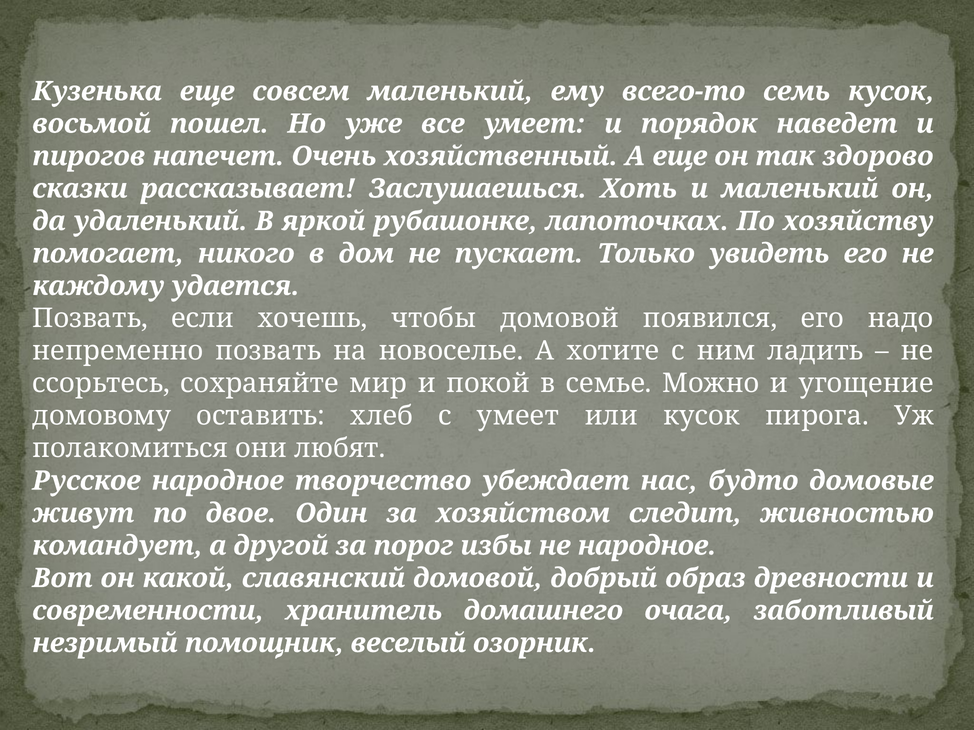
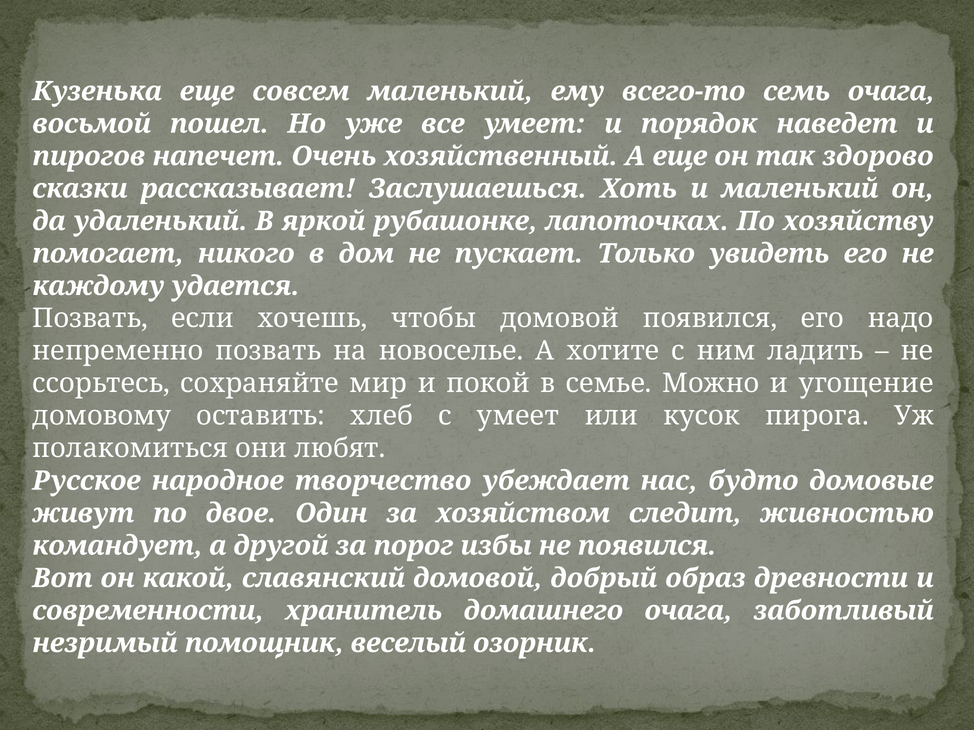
семь кусок: кусок -> очага (891, 91)
не народное: народное -> появился (647, 546)
